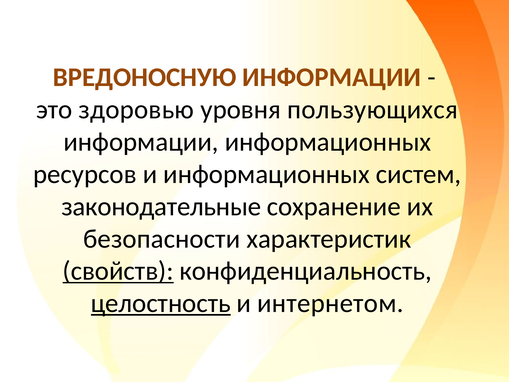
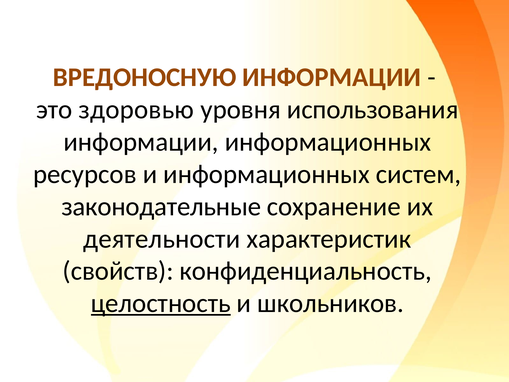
пользующихся: пользующихся -> использования (373, 110)
безопасности: безопасности -> деятельности (162, 239)
свойств underline: present -> none (118, 271)
интернетом: интернетом -> школьников (331, 303)
